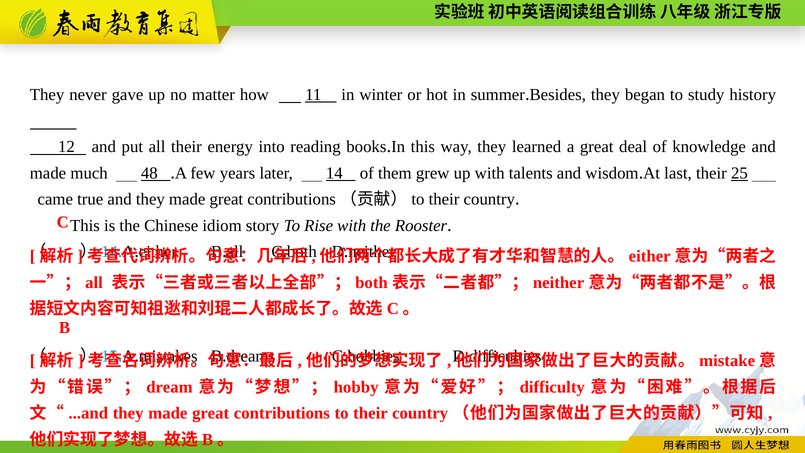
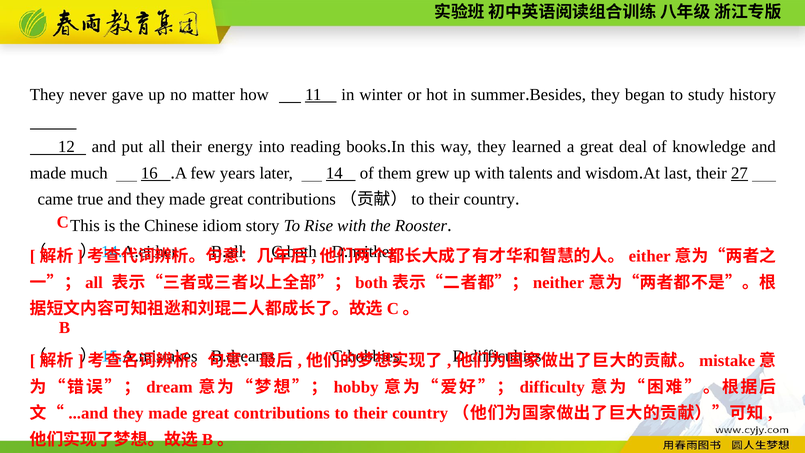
48: 48 -> 16 (149, 173)
25: 25 -> 27 (739, 173)
